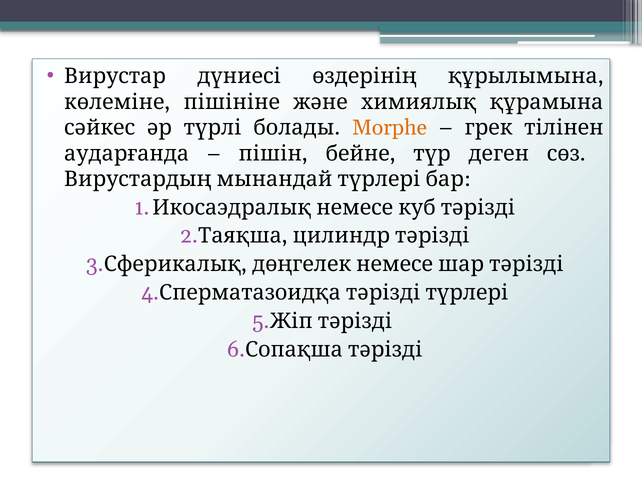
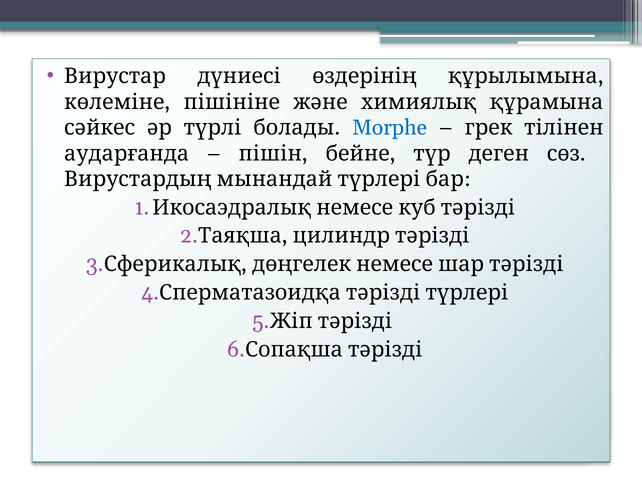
Morphe colour: orange -> blue (390, 128)
